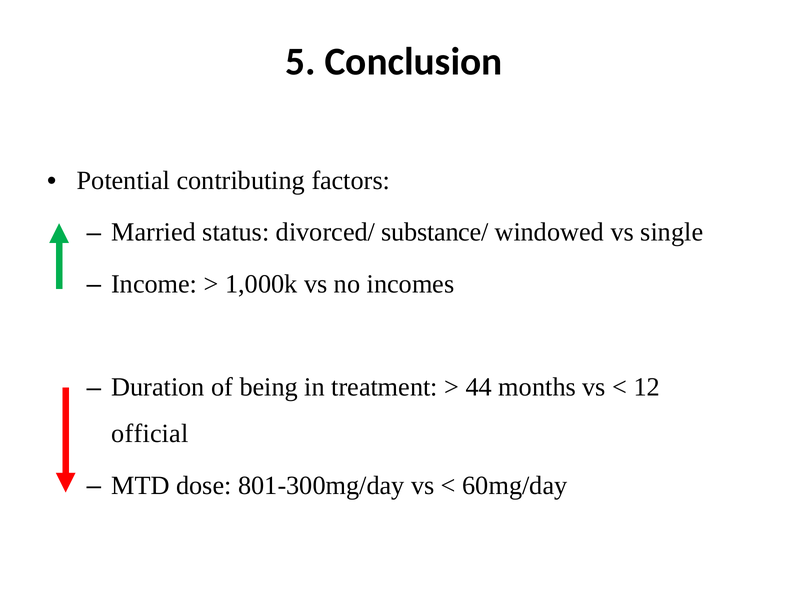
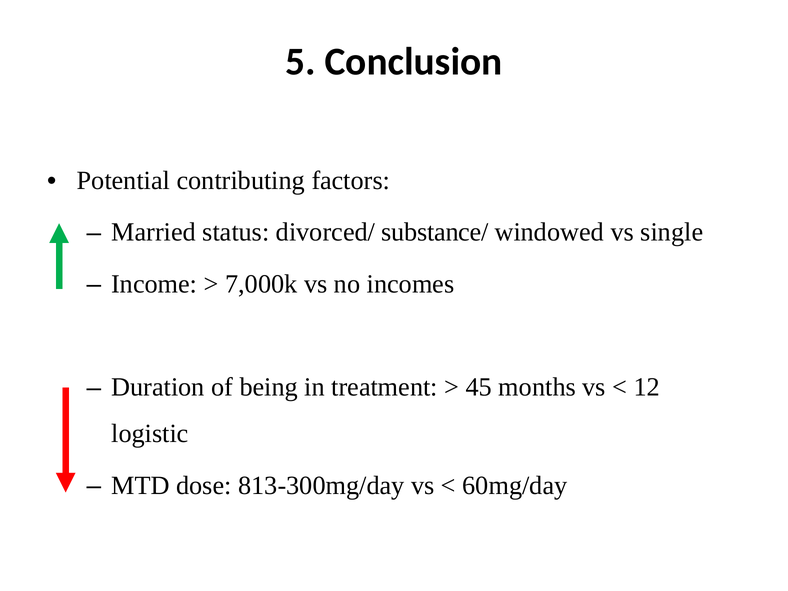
1,000k: 1,000k -> 7,000k (261, 284)
44: 44 -> 45 (479, 387)
official: official -> logistic (150, 434)
801-300mg/day: 801-300mg/day -> 813-300mg/day (321, 485)
